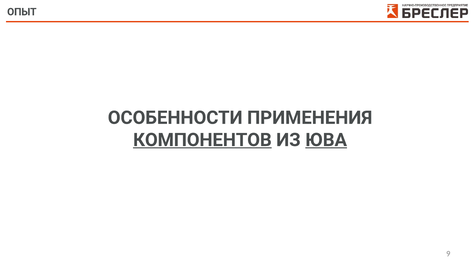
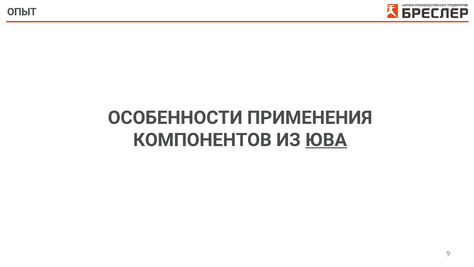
КОМПОНЕНТОВ underline: present -> none (202, 140)
